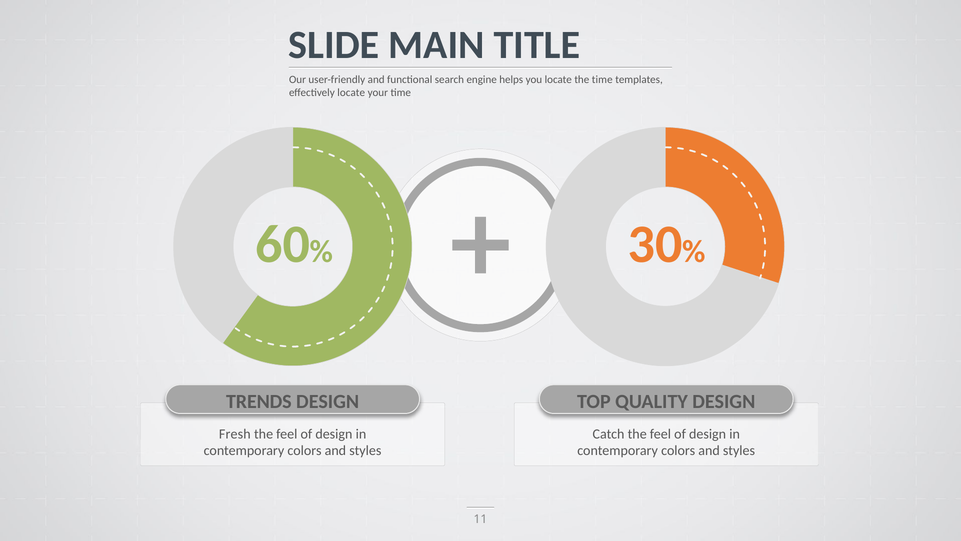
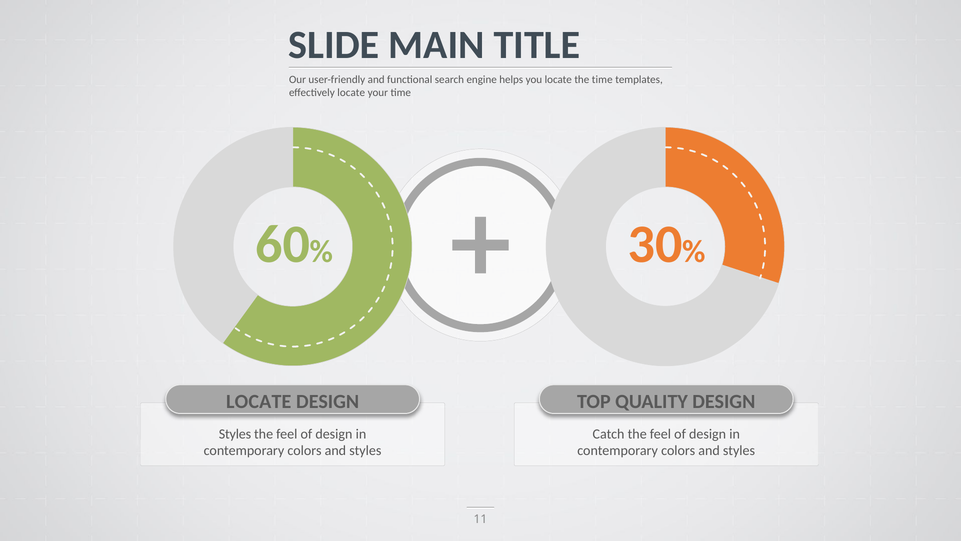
TRENDS: TRENDS -> LOCATE (259, 401)
Fresh: Fresh -> Styles (235, 434)
